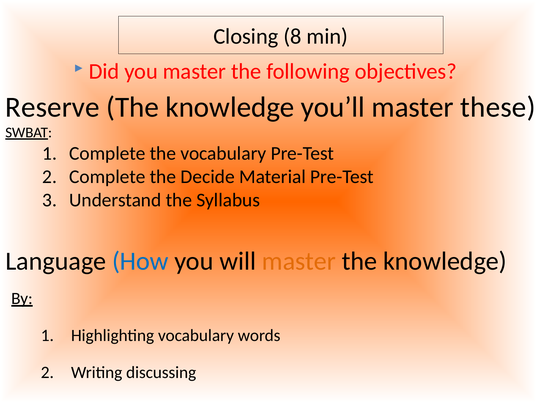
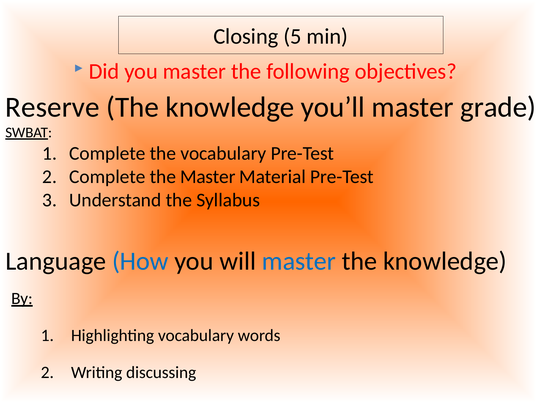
8: 8 -> 5 (292, 36)
these: these -> grade (498, 107)
the Decide: Decide -> Master (208, 177)
master colour: orange -> blue (299, 261)
